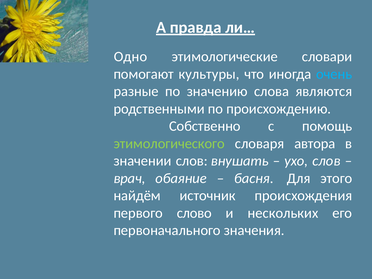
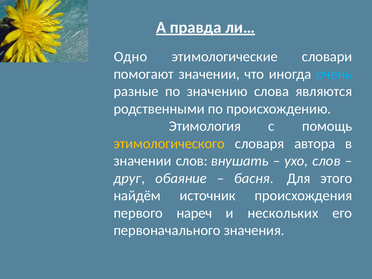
помогают культуры: культуры -> значении (209, 74)
Собственно: Собственно -> Этимология (205, 126)
этимологического colour: light green -> yellow (169, 144)
врач: врач -> друг (129, 178)
слово: слово -> нареч (194, 213)
